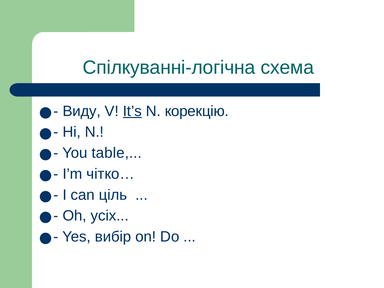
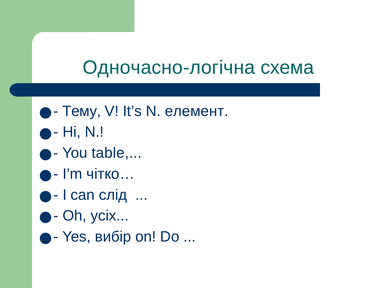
Спілкуванні-логічна: Спілкуванні-логічна -> Одночасно-логічна (169, 68)
Виду: Виду -> Тему (82, 111)
It’s underline: present -> none (132, 111)
корекцію: корекцію -> елемент (197, 111)
ціль: ціль -> слід (113, 195)
